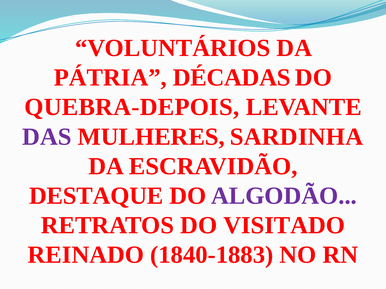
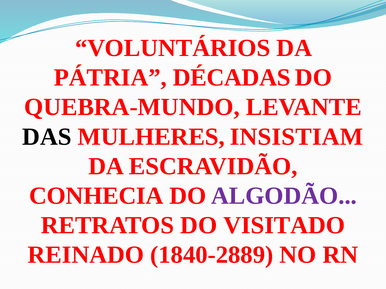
QUEBRA-DEPOIS: QUEBRA-DEPOIS -> QUEBRA-MUNDO (132, 107)
DAS colour: purple -> black (47, 137)
SARDINHA: SARDINHA -> INSISTIAM (297, 137)
DESTAQUE: DESTAQUE -> CONHECIA (96, 196)
1840-1883: 1840-1883 -> 1840-2889 (212, 255)
